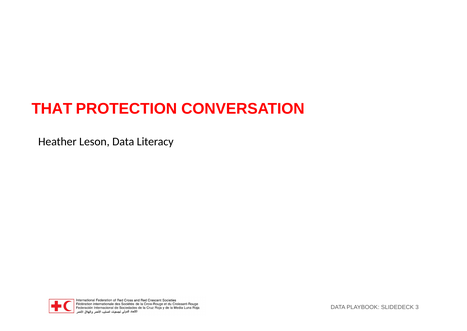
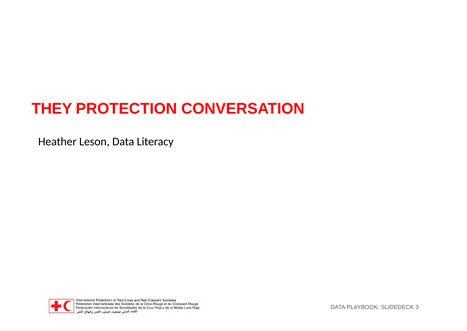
THAT: THAT -> THEY (52, 108)
